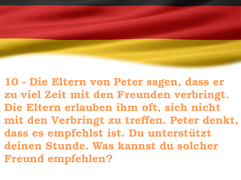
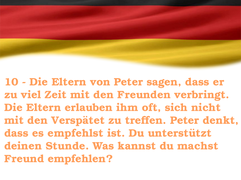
den Verbringt: Verbringt -> Verspätet (78, 121)
solcher: solcher -> machst (198, 147)
